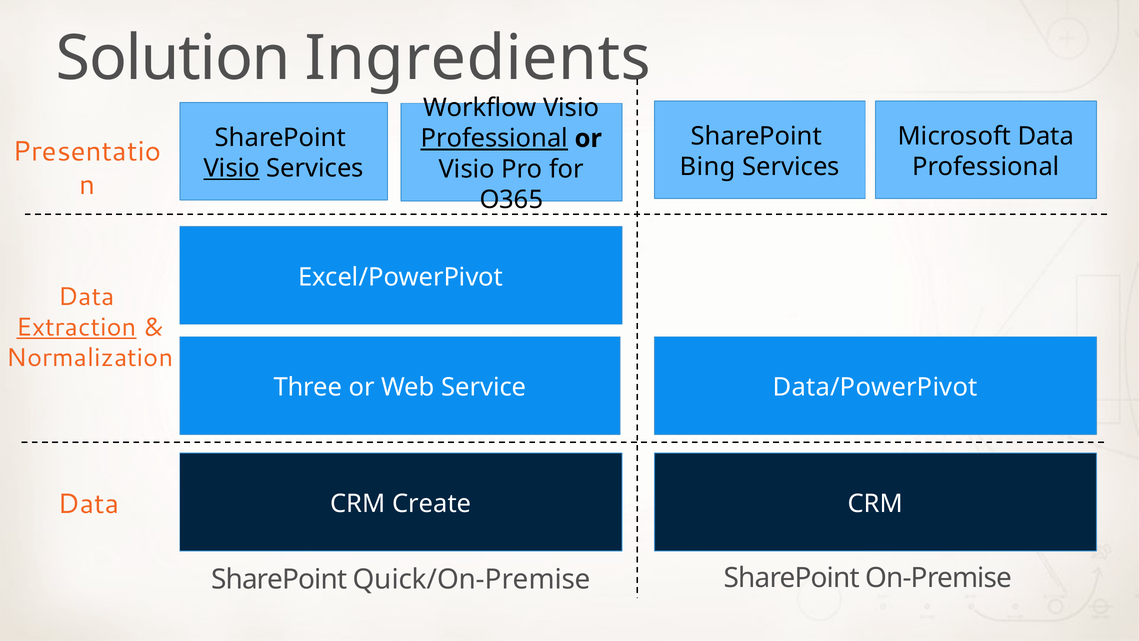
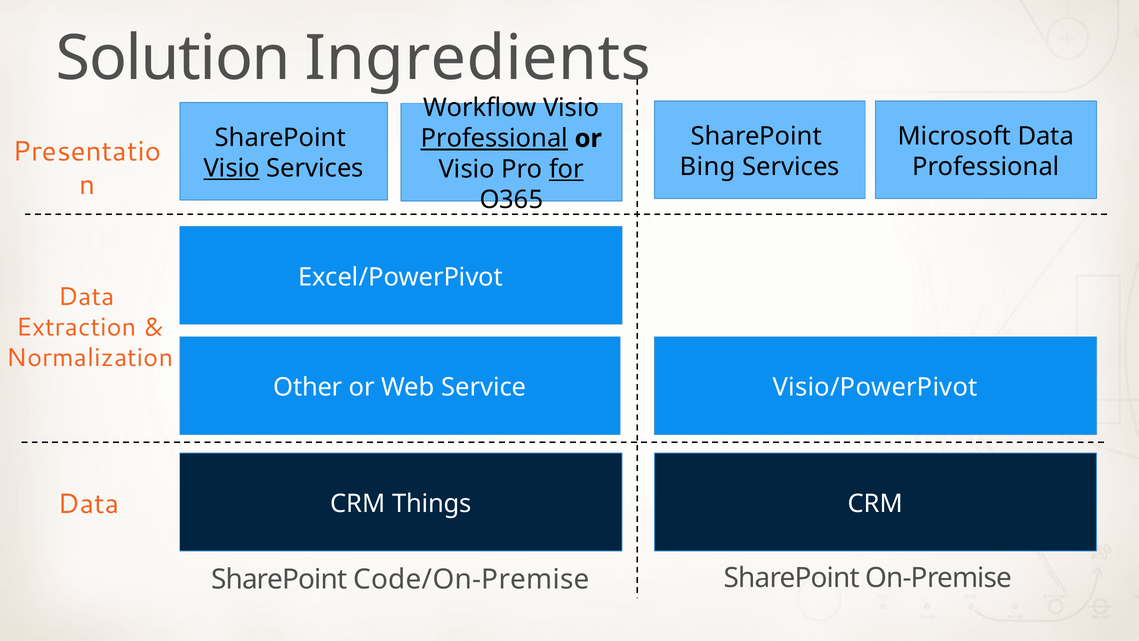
for underline: none -> present (566, 169)
Extraction underline: present -> none (76, 327)
Three: Three -> Other (308, 387)
Data/PowerPivot: Data/PowerPivot -> Visio/PowerPivot (875, 387)
Create: Create -> Things (432, 503)
Quick/On-Premise: Quick/On-Premise -> Code/On-Premise (471, 579)
